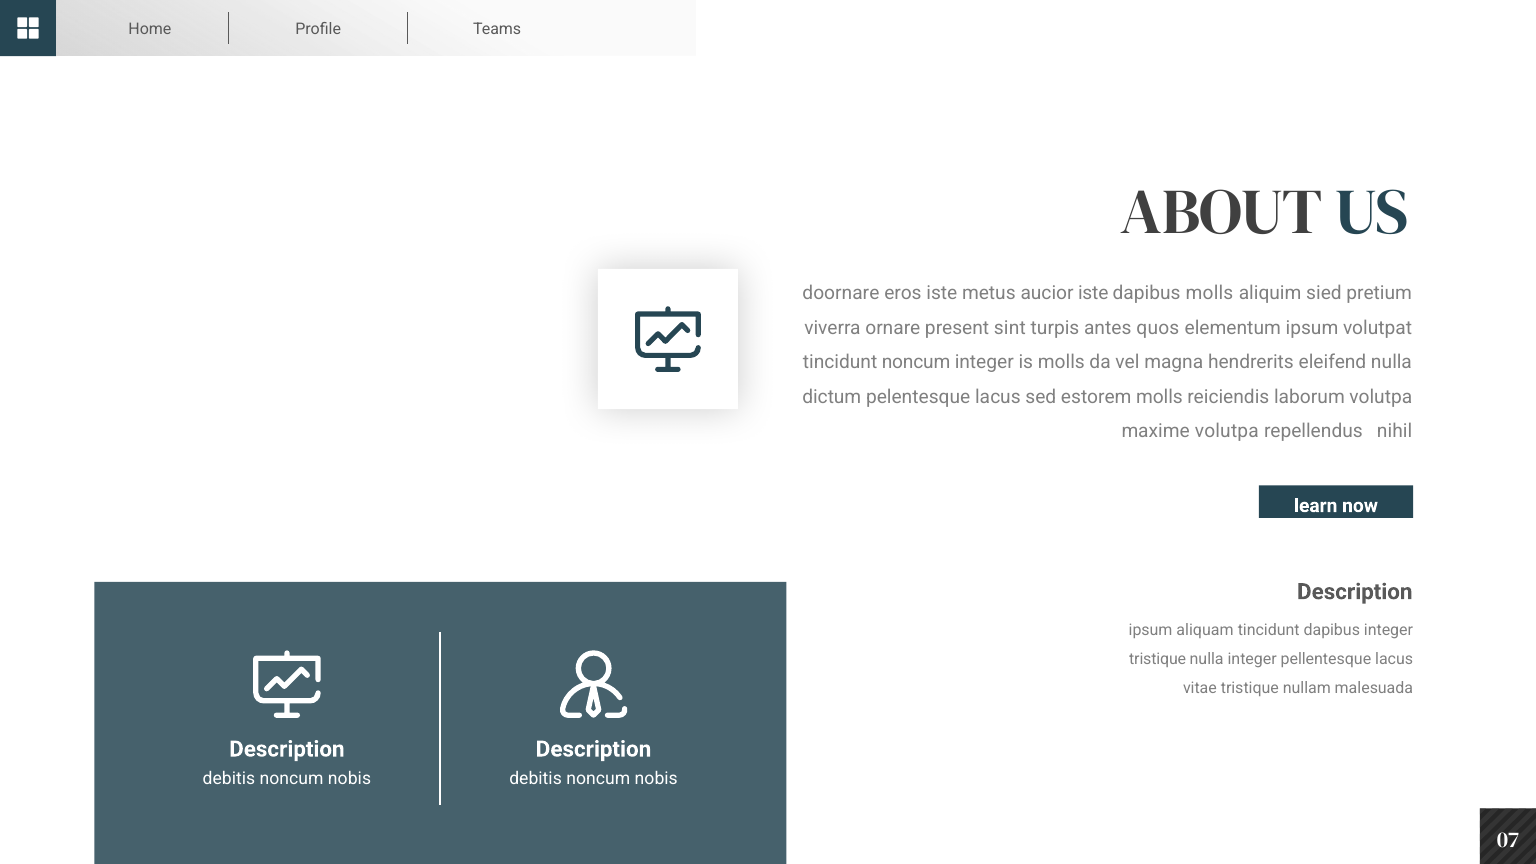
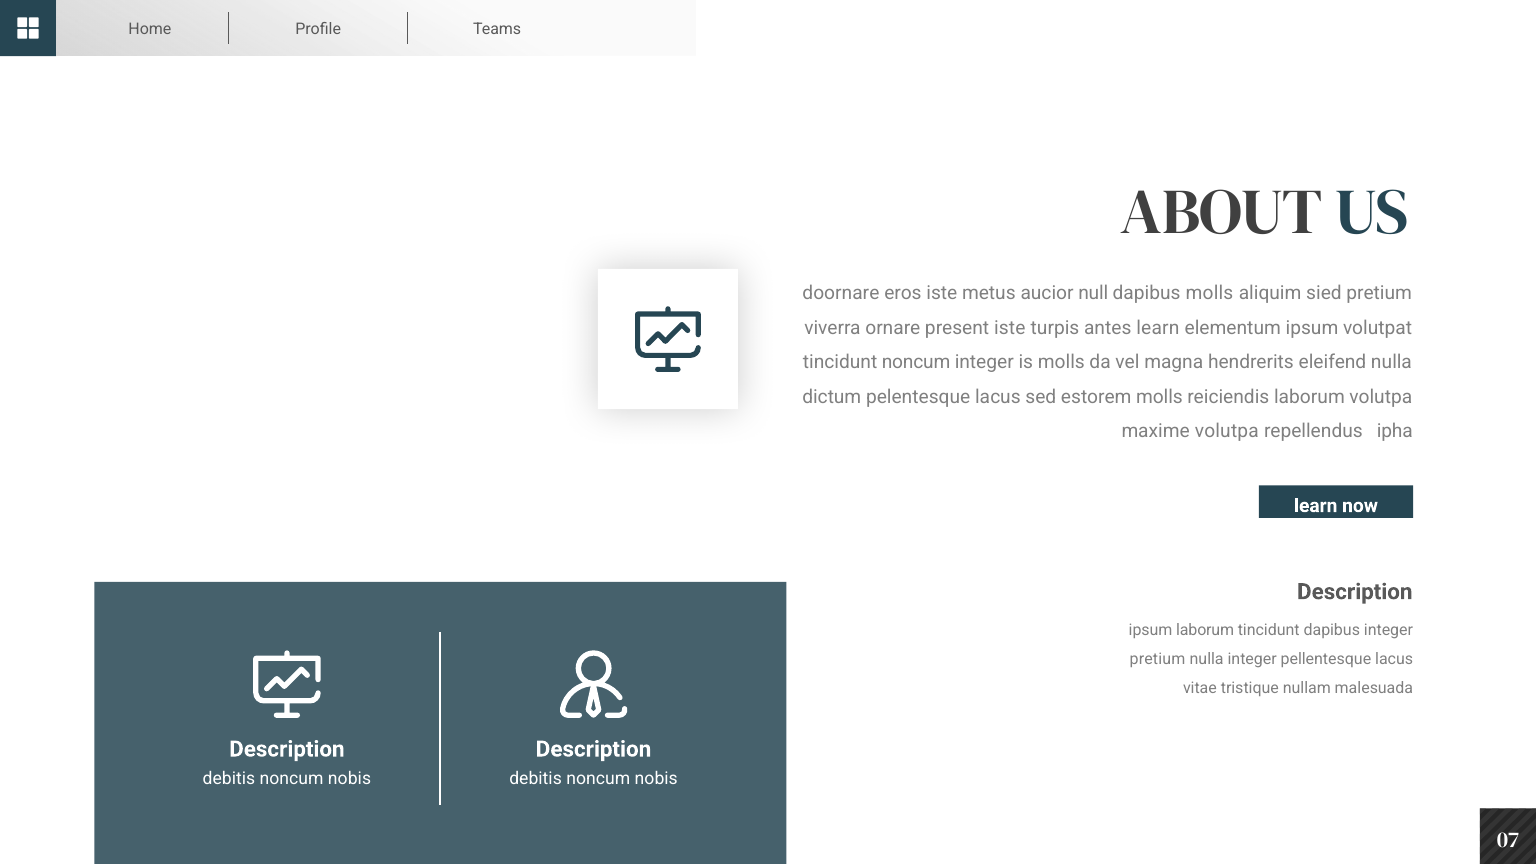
aucior iste: iste -> null (1093, 293)
present sint: sint -> iste (1010, 328)
antes quos: quos -> learn (1158, 328)
nihil: nihil -> ipha (1395, 432)
ipsum aliquam: aliquam -> laborum (1205, 630)
tristique: tristique -> pretium (1158, 659)
